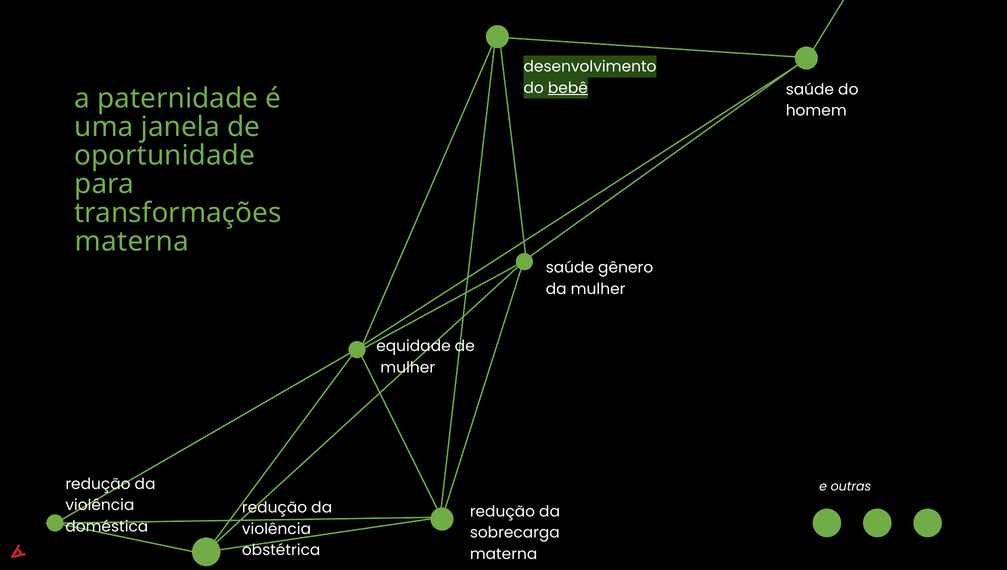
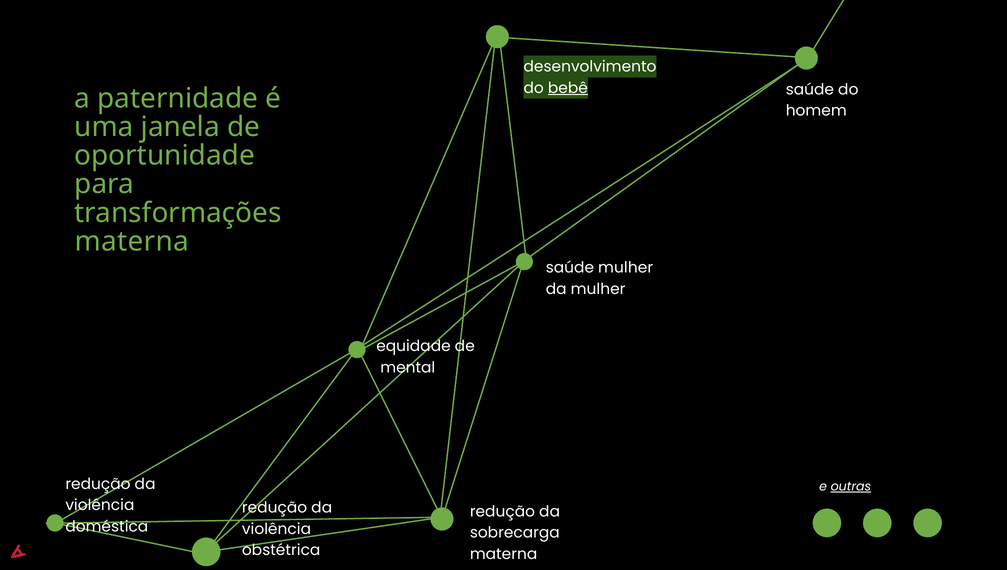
saúde gênero: gênero -> mulher (626, 268)
mulher: mulher -> mental (408, 368)
outras underline: none -> present (851, 487)
